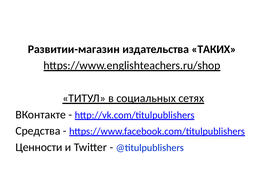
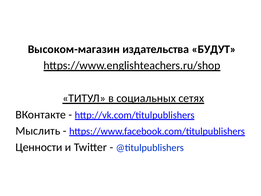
Развитии-магазин: Развитии-магазин -> Высоком-магазин (74, 49)
ТАКИХ: ТАКИХ -> БУДУТ (214, 49)
Средства: Средства -> Мыслить (38, 131)
